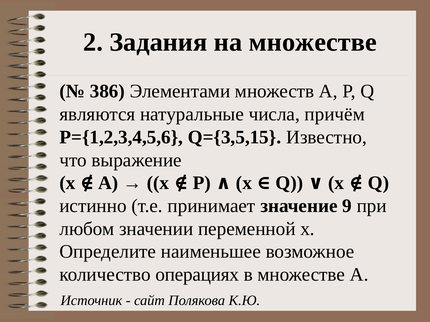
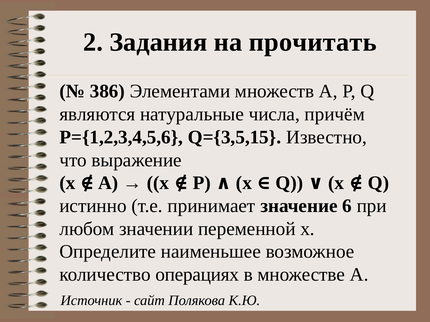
на множестве: множестве -> прочитать (313, 42)
9: 9 -> 6 (347, 206)
